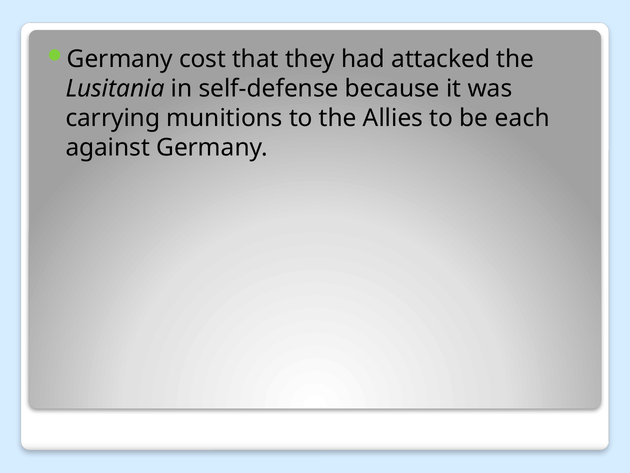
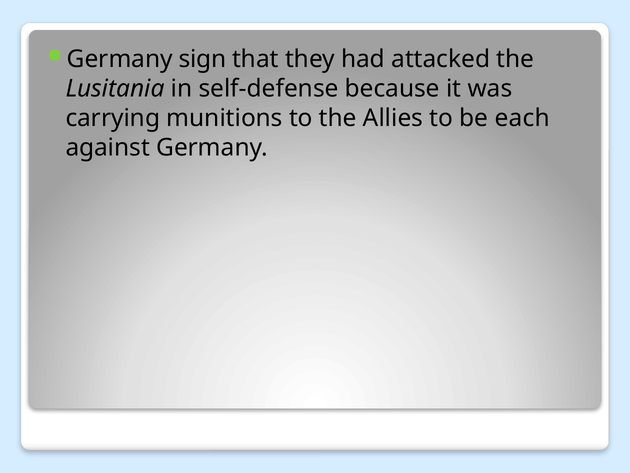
cost: cost -> sign (203, 59)
